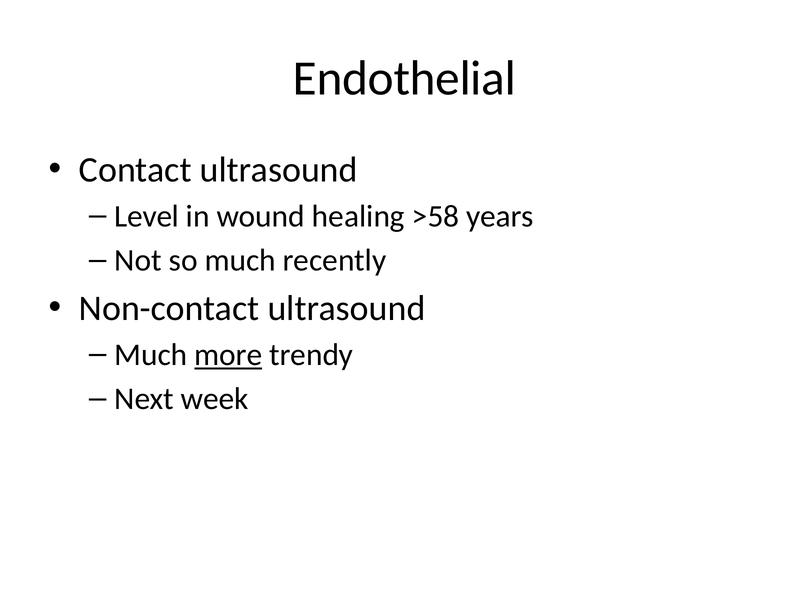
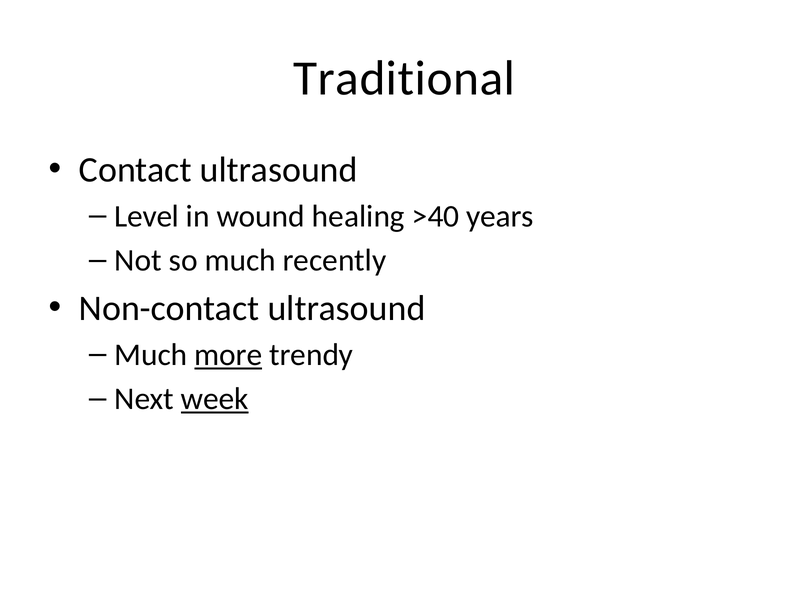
Endothelial: Endothelial -> Traditional (404, 78)
>58: >58 -> >40 (436, 216)
week underline: none -> present (215, 399)
